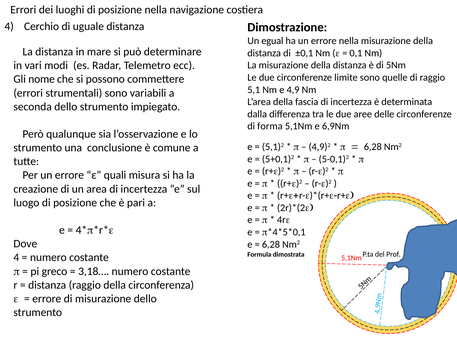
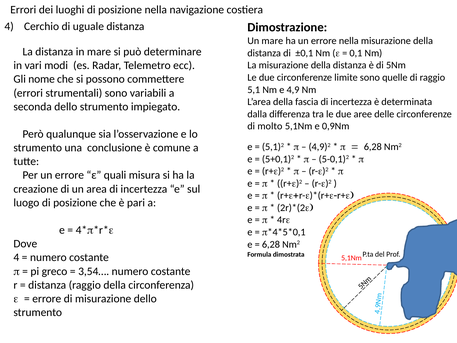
Un egual: egual -> mare (272, 41)
forma: forma -> molto (270, 126)
6,9Nm: 6,9Nm -> 0,9Nm (336, 126)
3,18…: 3,18… -> 3,54… (94, 271)
